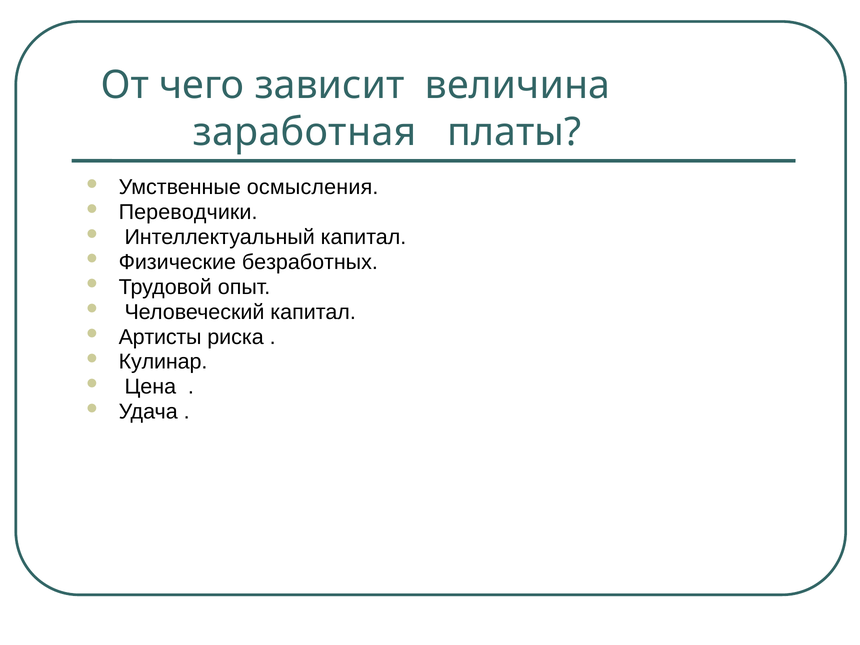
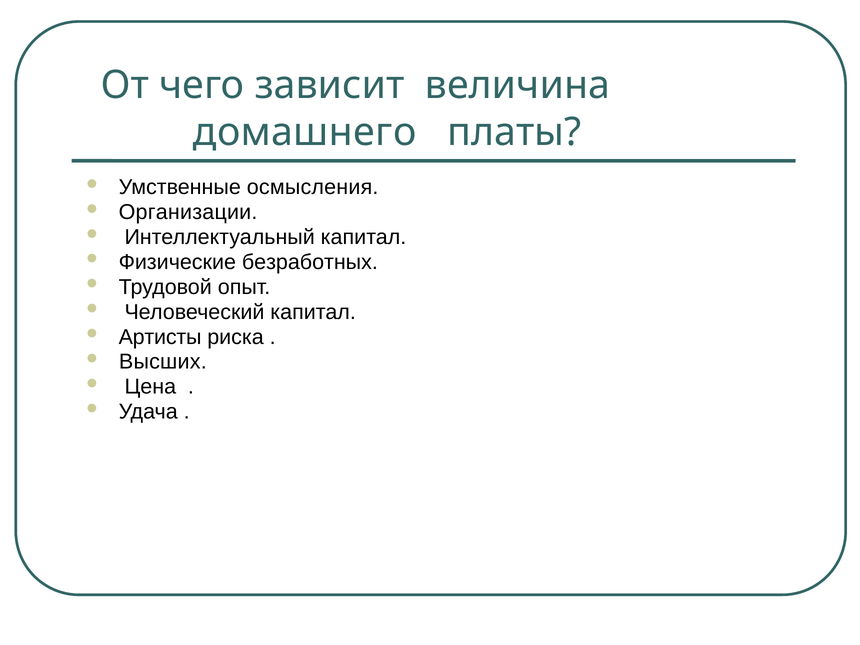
заработная: заработная -> домашнего (305, 132)
Переводчики: Переводчики -> Организации (188, 212)
Кулинар: Кулинар -> Высших (163, 362)
